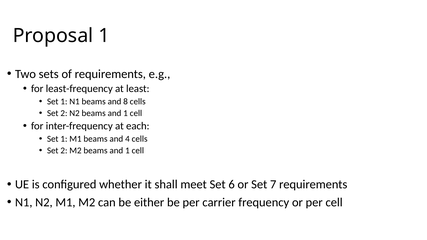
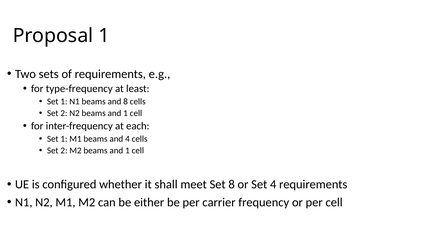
least-frequency: least-frequency -> type-frequency (79, 89)
Set 6: 6 -> 8 (232, 185)
Set 7: 7 -> 4 (273, 185)
